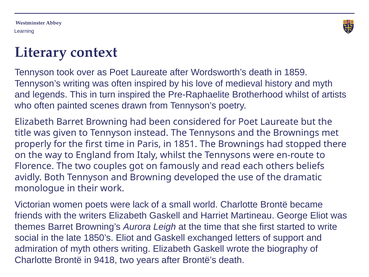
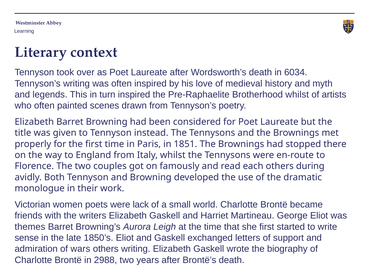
1859: 1859 -> 6034 (296, 72)
beliefs: beliefs -> during (310, 166)
social: social -> sense (27, 238)
of myth: myth -> wars (80, 249)
9418: 9418 -> 2988 (106, 260)
